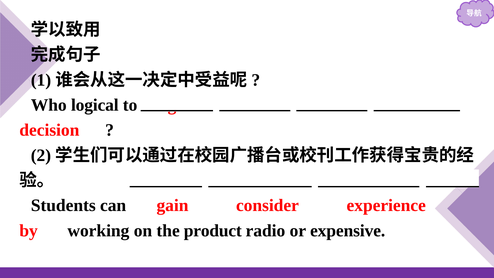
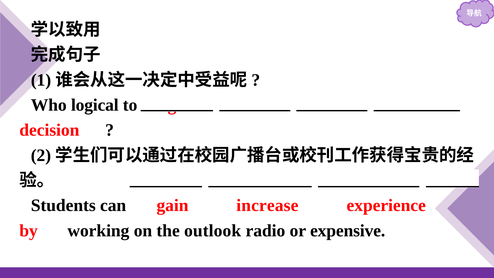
consider: consider -> increase (267, 205)
product: product -> outlook (213, 230)
